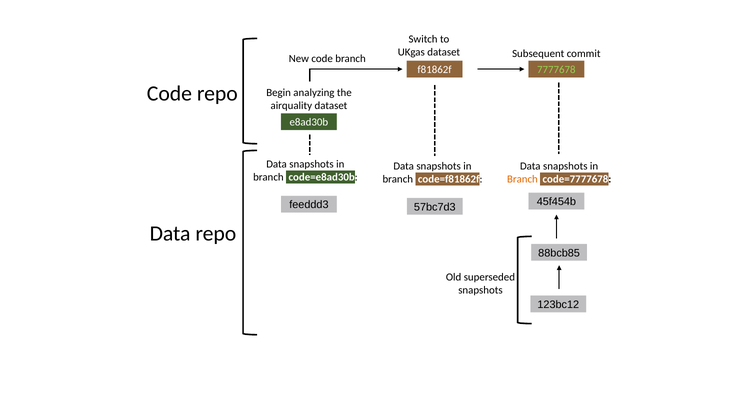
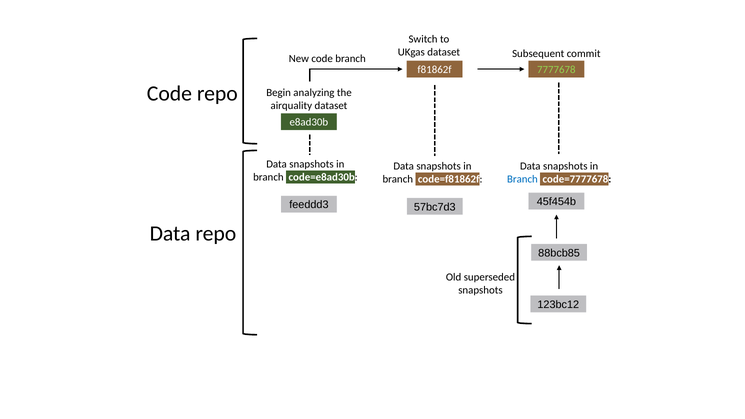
Branch colour: orange -> blue (522, 179)
